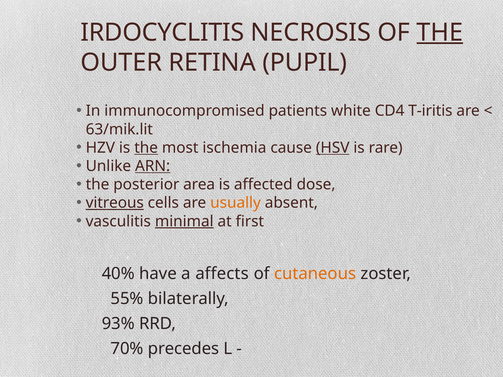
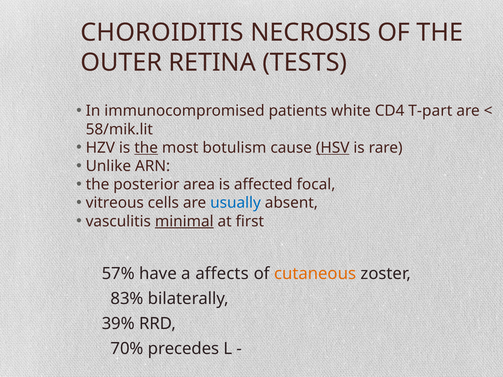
IRDOCYCLITIS: IRDOCYCLITIS -> CHOROIDITIS (162, 32)
THE underline: present -> none (440, 32)
PUPIL: PUPIL -> TESTS (305, 63)
T-iritis: T-iritis -> T-part (430, 111)
63/mik.lit: 63/mik.lit -> 58/mik.lit (119, 129)
ischemia: ischemia -> botulism (234, 148)
ARN underline: present -> none (153, 166)
dose: dose -> focal (316, 185)
vitreous underline: present -> none (115, 203)
usually colour: orange -> blue (236, 203)
40%: 40% -> 57% (118, 274)
55%: 55% -> 83% (127, 299)
93%: 93% -> 39% (118, 324)
